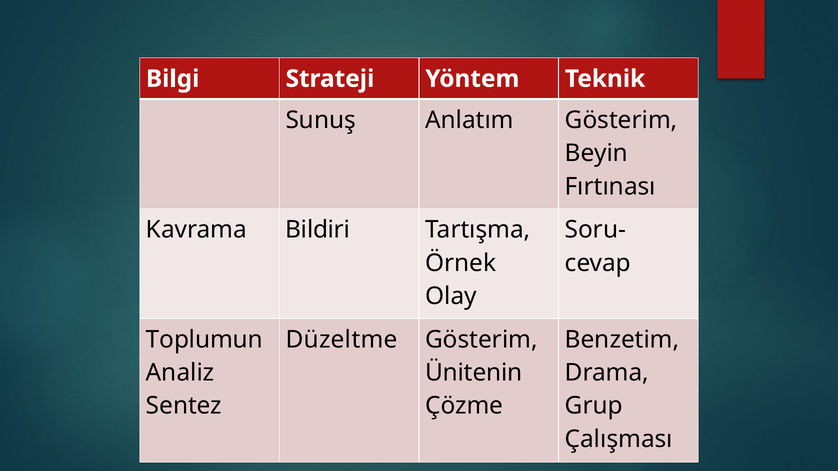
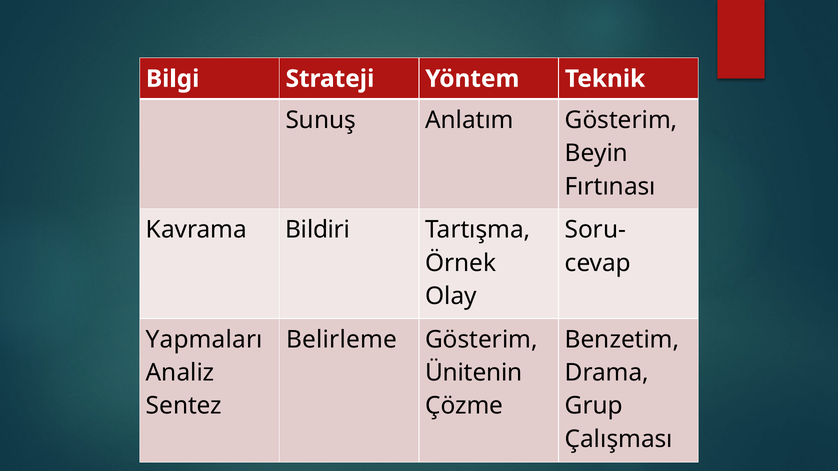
Toplumun: Toplumun -> Yapmaları (204, 340)
Düzeltme: Düzeltme -> Belirleme (342, 340)
